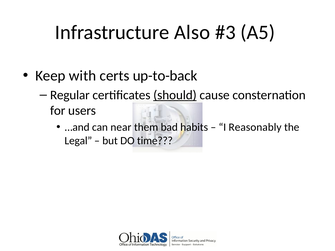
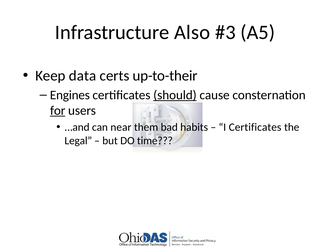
with: with -> data (83, 76)
up-to-back: up-to-back -> up-to-their (165, 76)
Regular: Regular -> Engines (70, 95)
for underline: none -> present (58, 111)
I Reasonably: Reasonably -> Certificates (255, 127)
